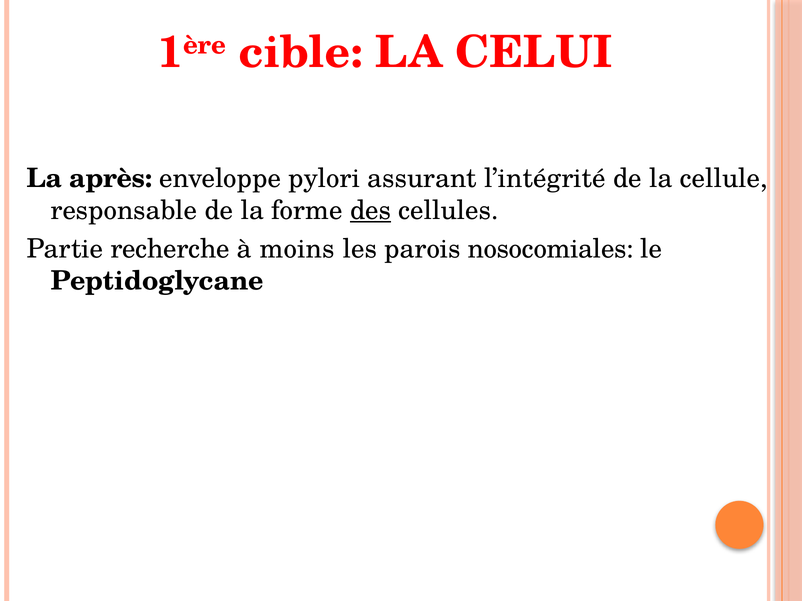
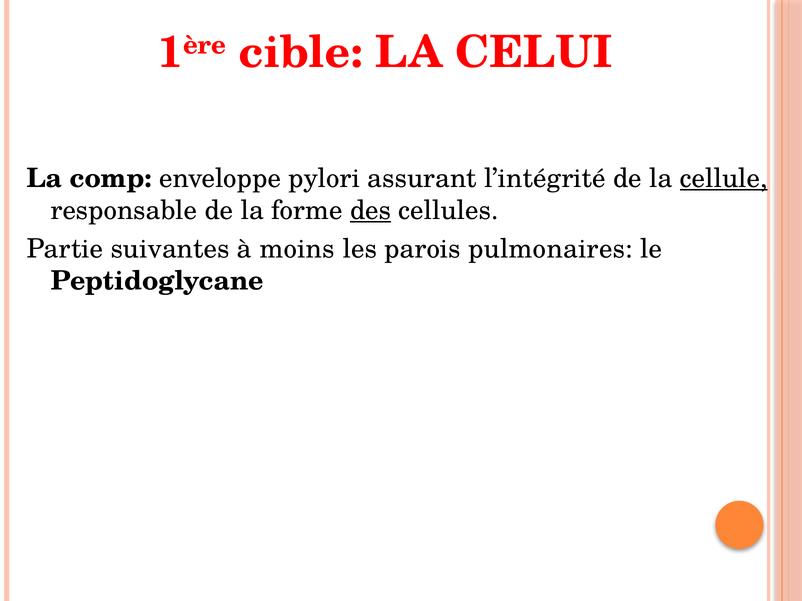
après: après -> comp (111, 178)
cellule underline: none -> present (724, 178)
recherche: recherche -> suivantes (170, 249)
nosocomiales: nosocomiales -> pulmonaires (550, 249)
